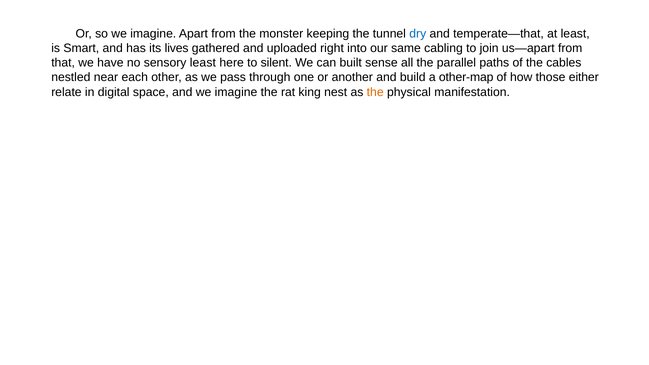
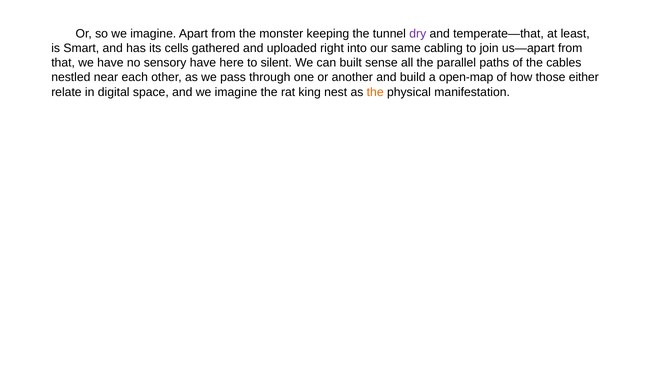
dry colour: blue -> purple (418, 34)
lives: lives -> cells (177, 48)
sensory least: least -> have (203, 63)
other-map: other-map -> open-map (466, 77)
